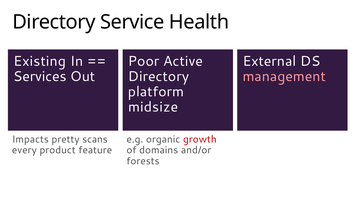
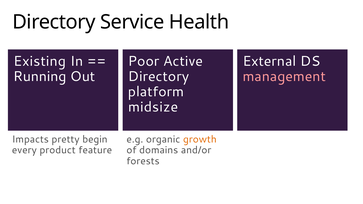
Services: Services -> Running (40, 76)
scans: scans -> begin (95, 139)
growth colour: red -> orange (200, 139)
